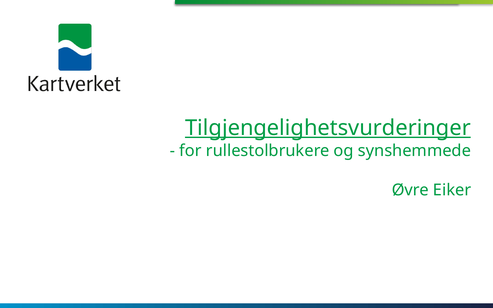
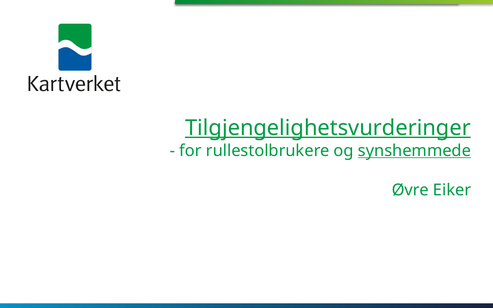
synshemmede underline: none -> present (414, 151)
